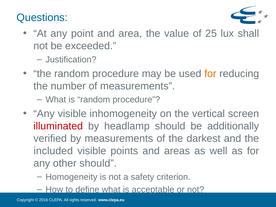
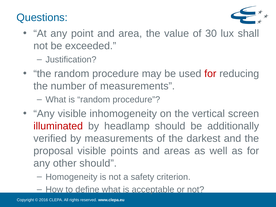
25: 25 -> 30 (211, 34)
for colour: orange -> red (210, 74)
included: included -> proposal (53, 151)
